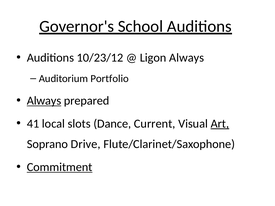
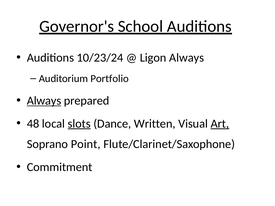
10/23/12: 10/23/12 -> 10/23/24 (100, 58)
41: 41 -> 48 (33, 124)
slots underline: none -> present (79, 124)
Current: Current -> Written (155, 124)
Drive: Drive -> Point (86, 144)
Commitment underline: present -> none (60, 167)
